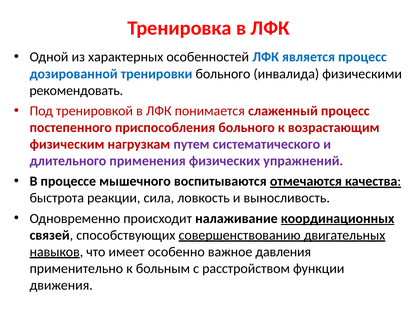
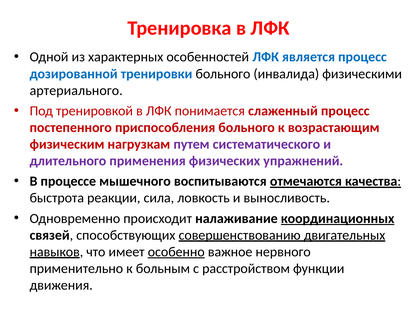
рекомендовать: рекомендовать -> артериального (76, 90)
особенно underline: none -> present (176, 252)
давления: давления -> нервного (283, 252)
